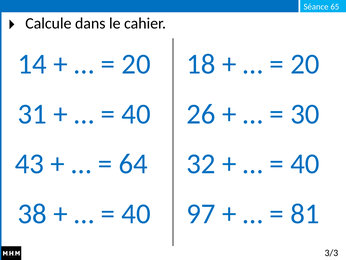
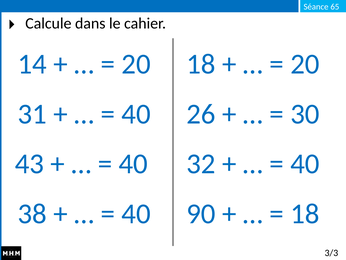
64: 64 -> 40 (133, 164)
97: 97 -> 90 (201, 214)
81: 81 -> 18 (305, 214)
